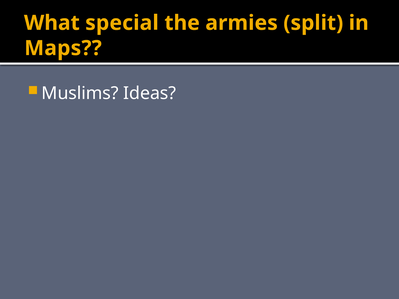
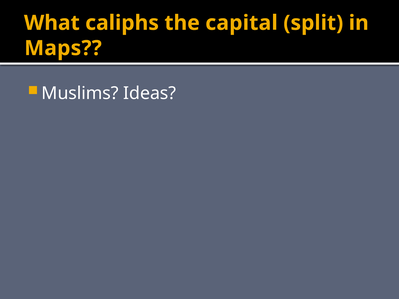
special: special -> caliphs (122, 23)
armies: armies -> capital (241, 23)
